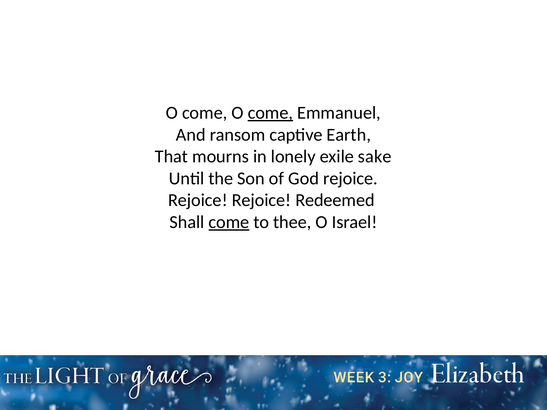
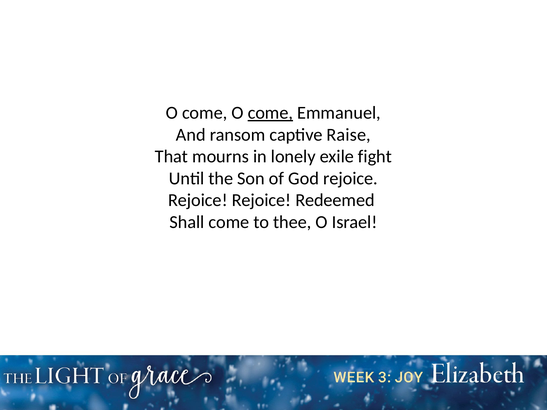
Earth: Earth -> Raise (349, 135)
sake: sake -> fight (375, 157)
come underline: present -> none (229, 222)
